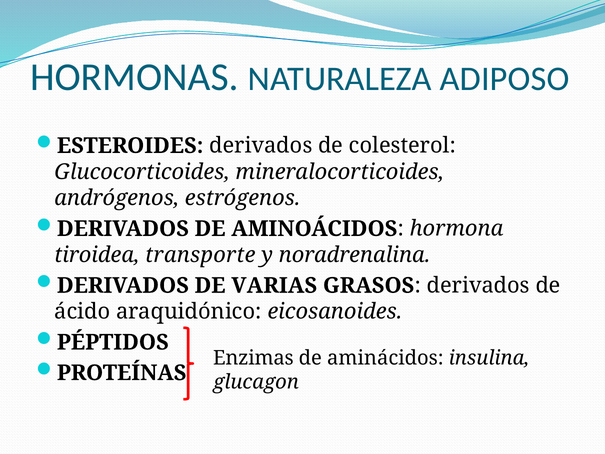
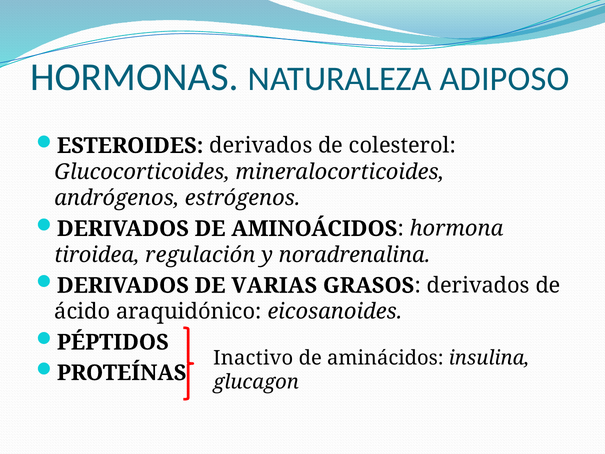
transporte: transporte -> regulación (200, 255)
Enzimas: Enzimas -> Inactivo (253, 358)
